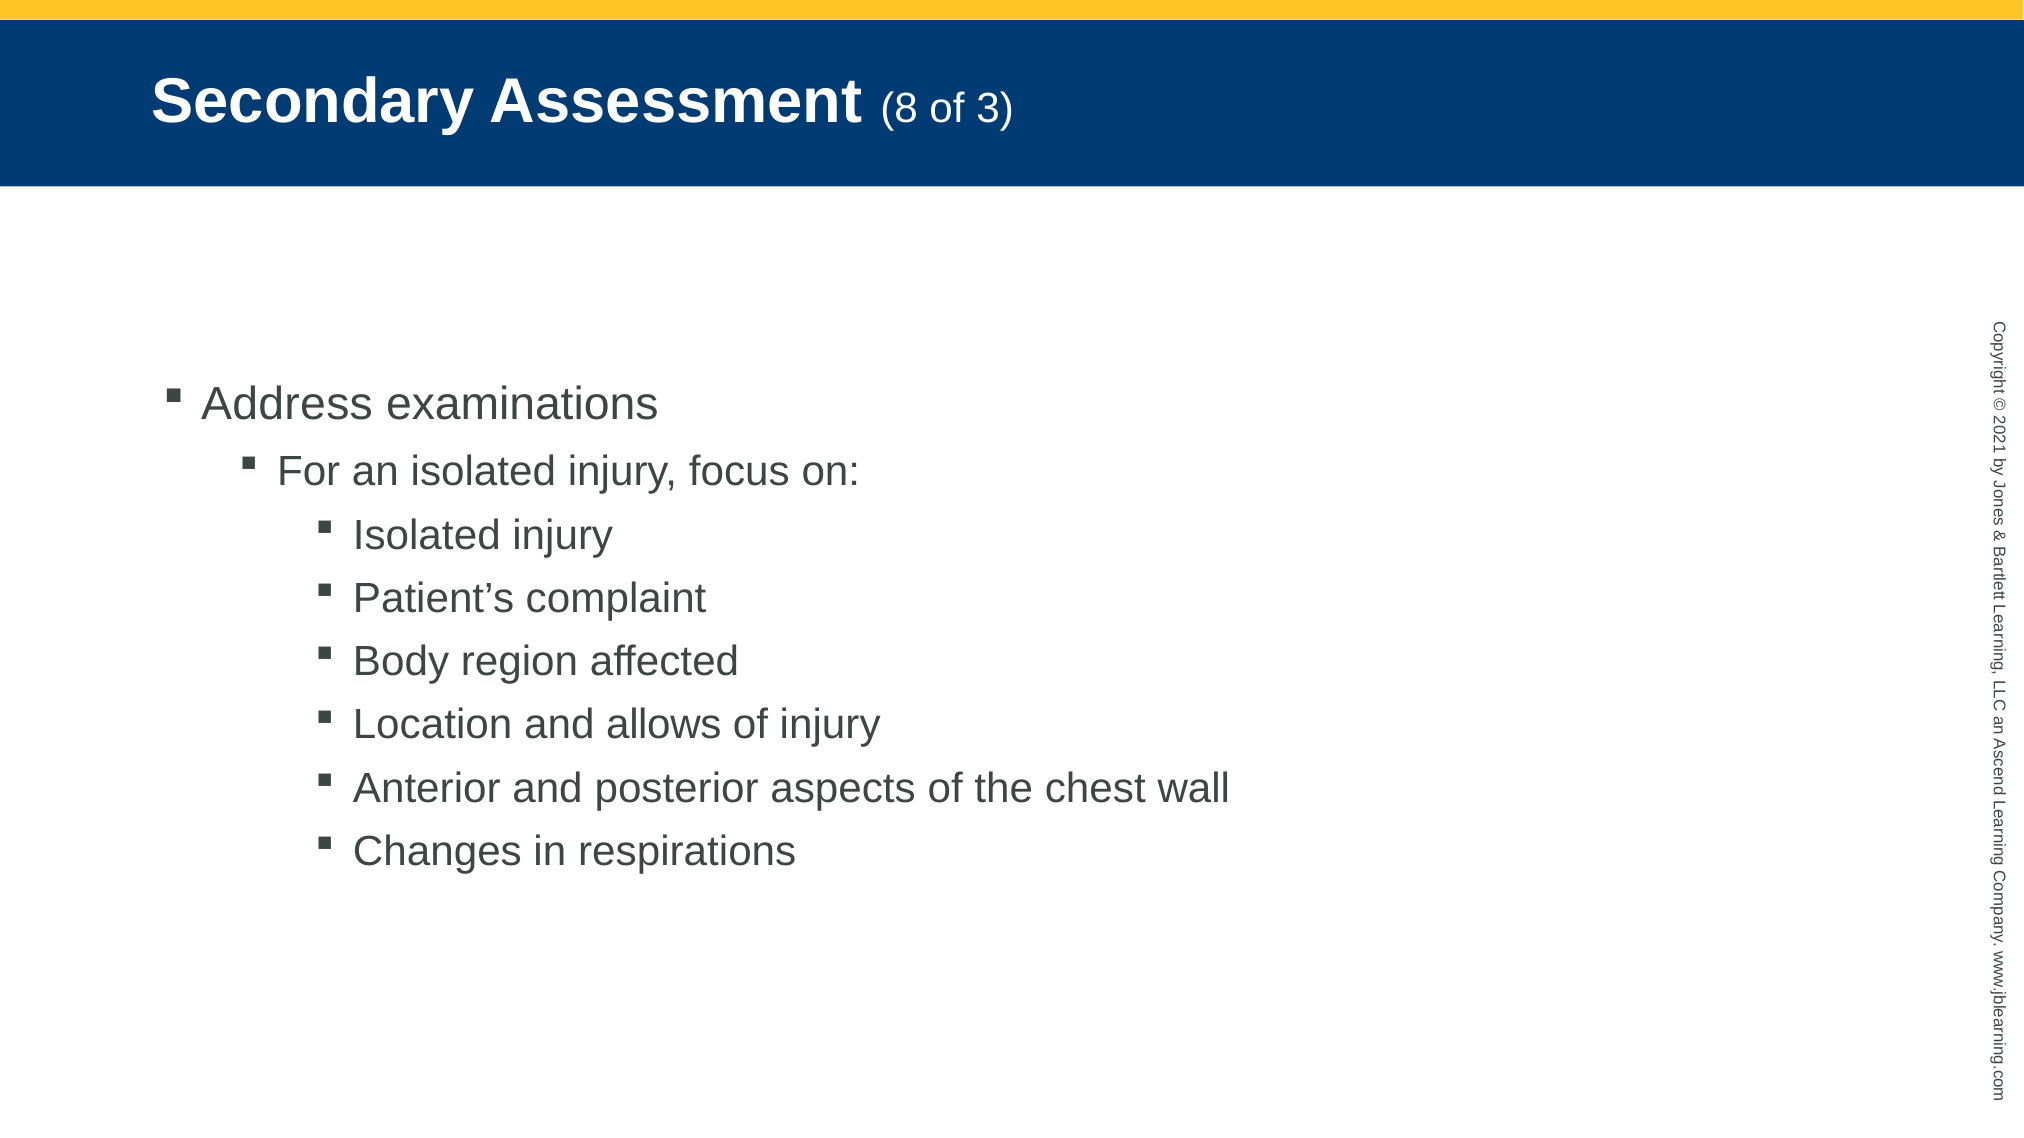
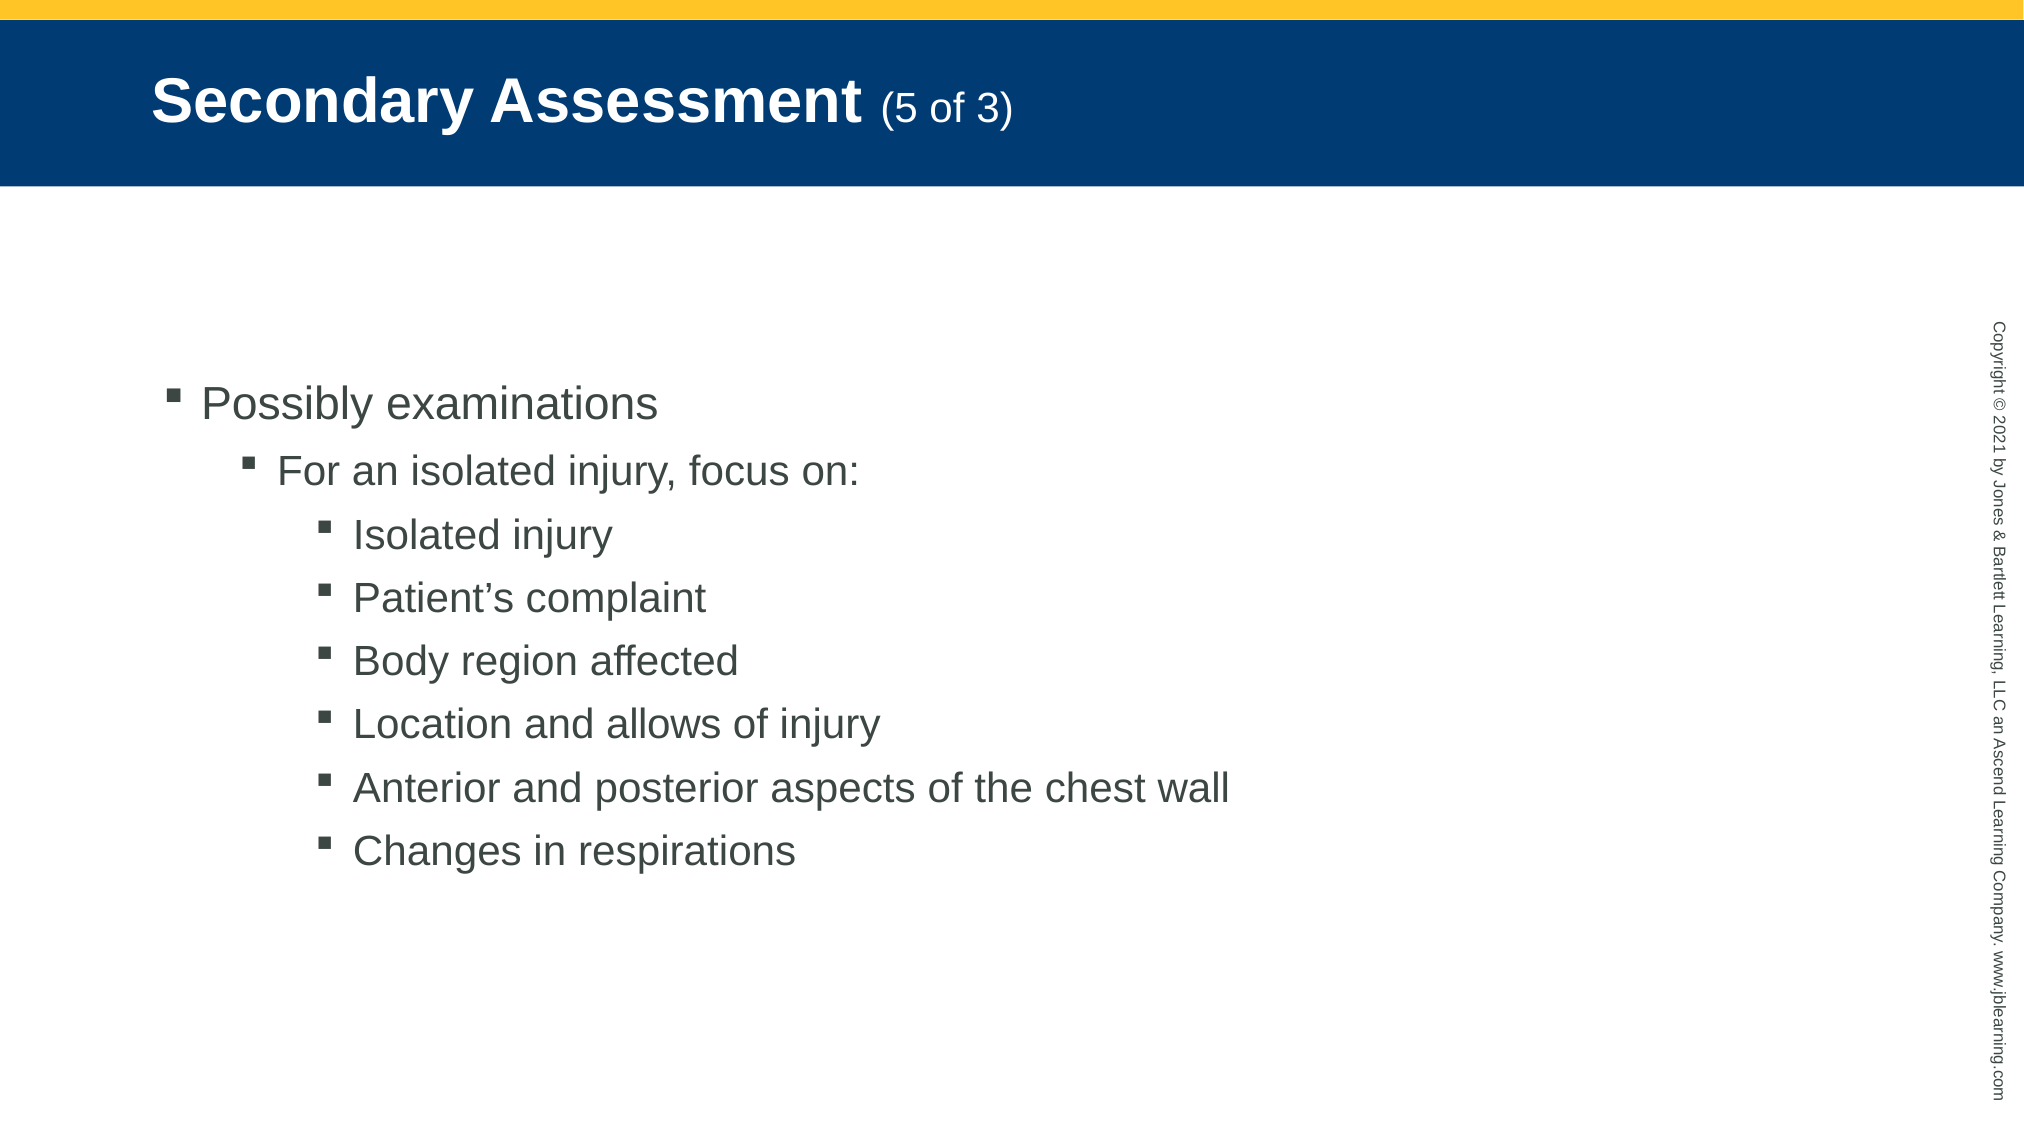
8: 8 -> 5 (899, 109)
Address: Address -> Possibly (287, 404)
